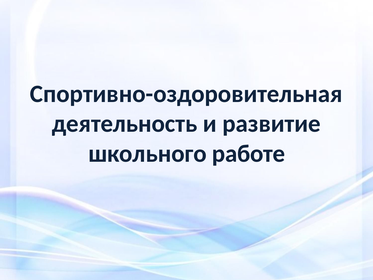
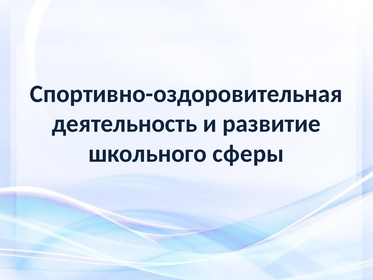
работе: работе -> сферы (248, 153)
